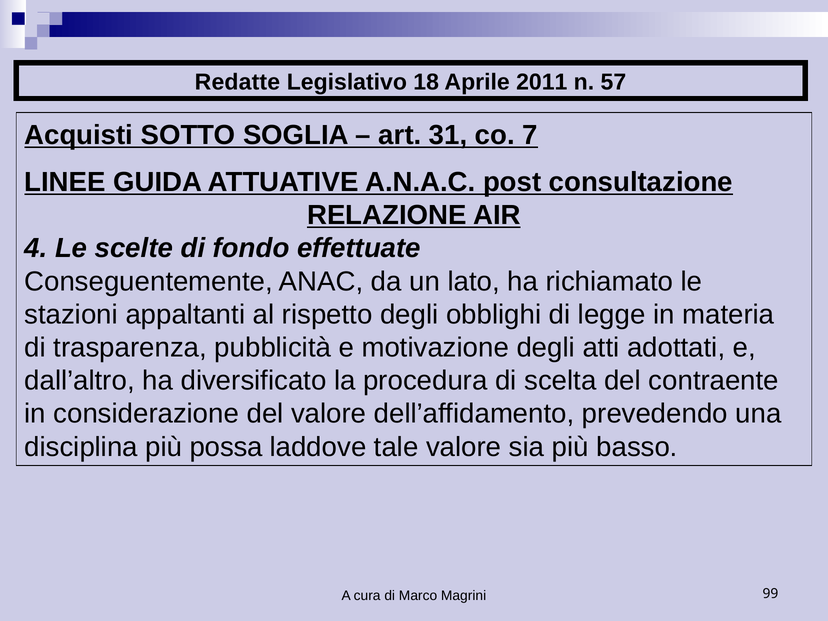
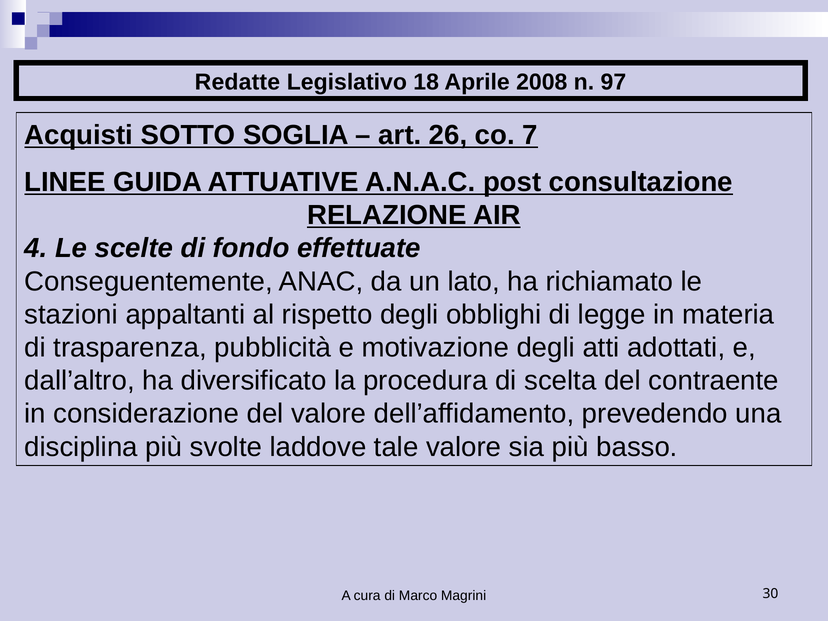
2011: 2011 -> 2008 (542, 82)
57: 57 -> 97 (613, 82)
31: 31 -> 26 (448, 135)
possa: possa -> svolte (226, 447)
99: 99 -> 30 (770, 594)
